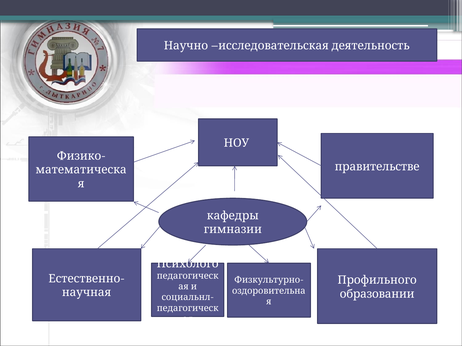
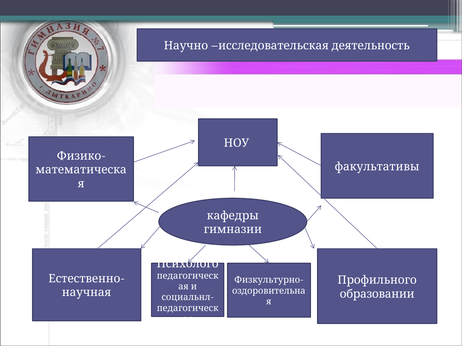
правительстве: правительстве -> факультативы (377, 167)
